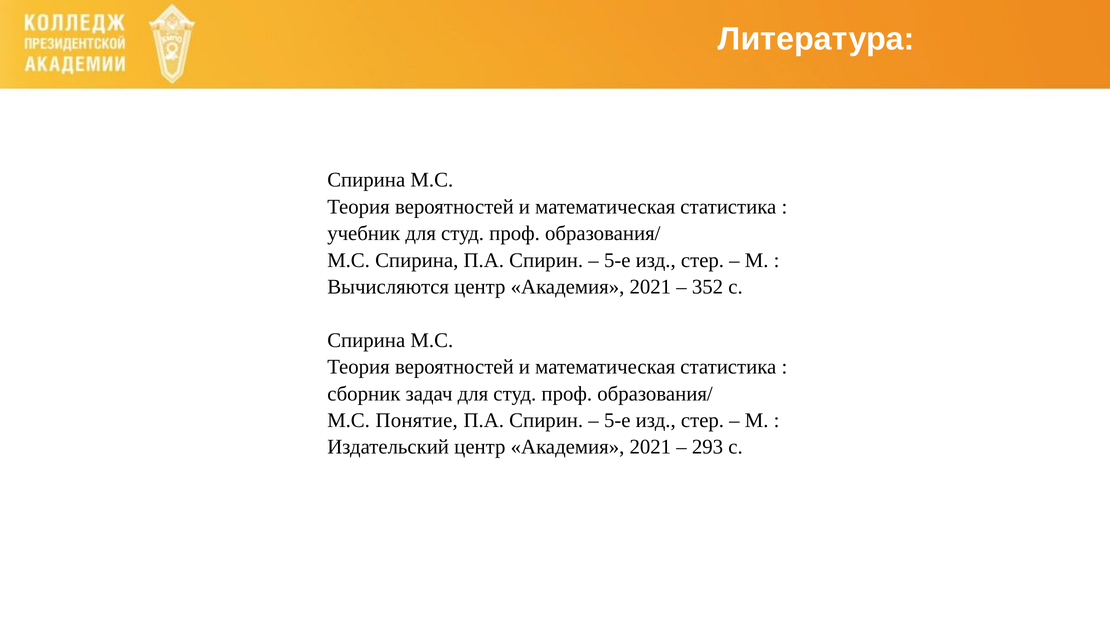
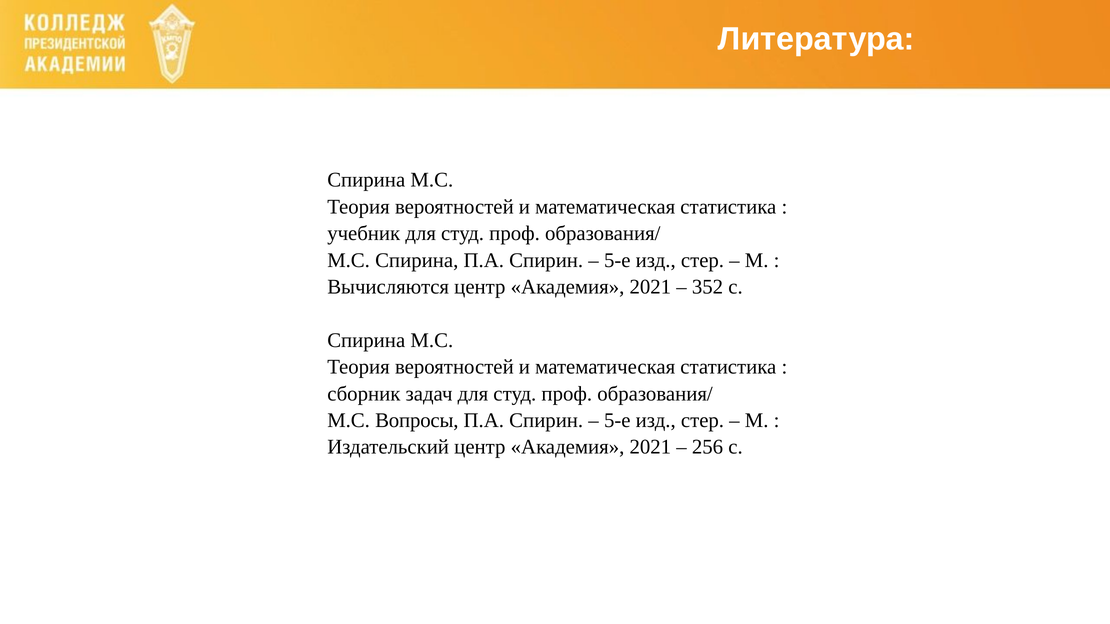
Понятие: Понятие -> Вопросы (417, 421)
293: 293 -> 256 (708, 447)
